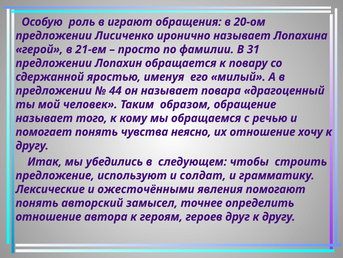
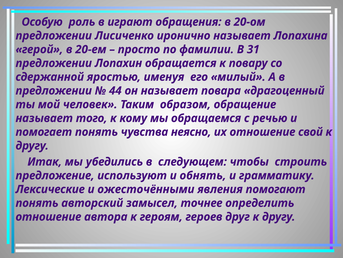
21-ем: 21-ем -> 20-ем (91, 49)
хочу: хочу -> свой (311, 132)
солдат: солдат -> обнять (203, 175)
